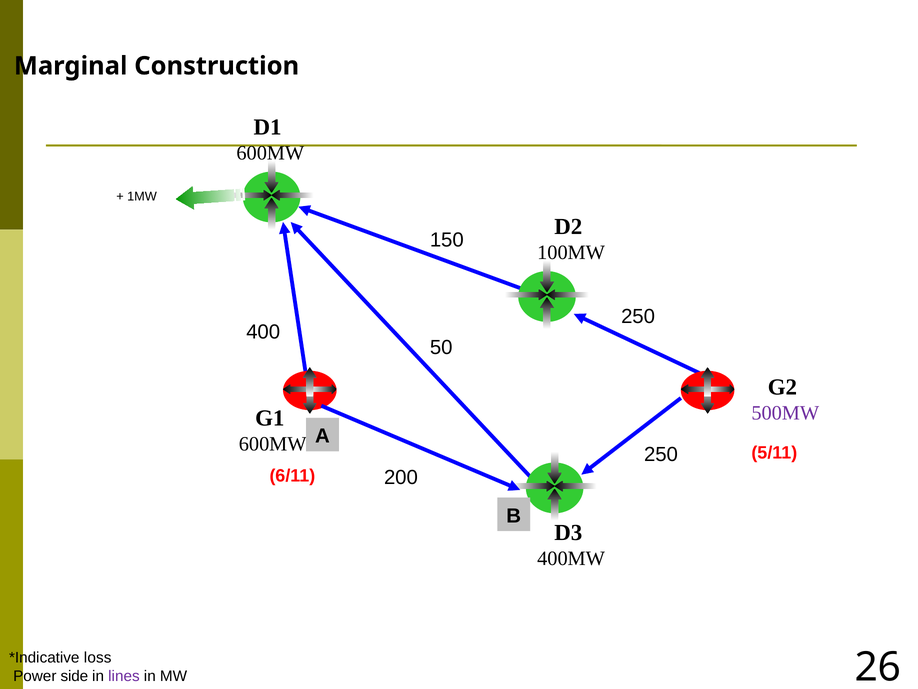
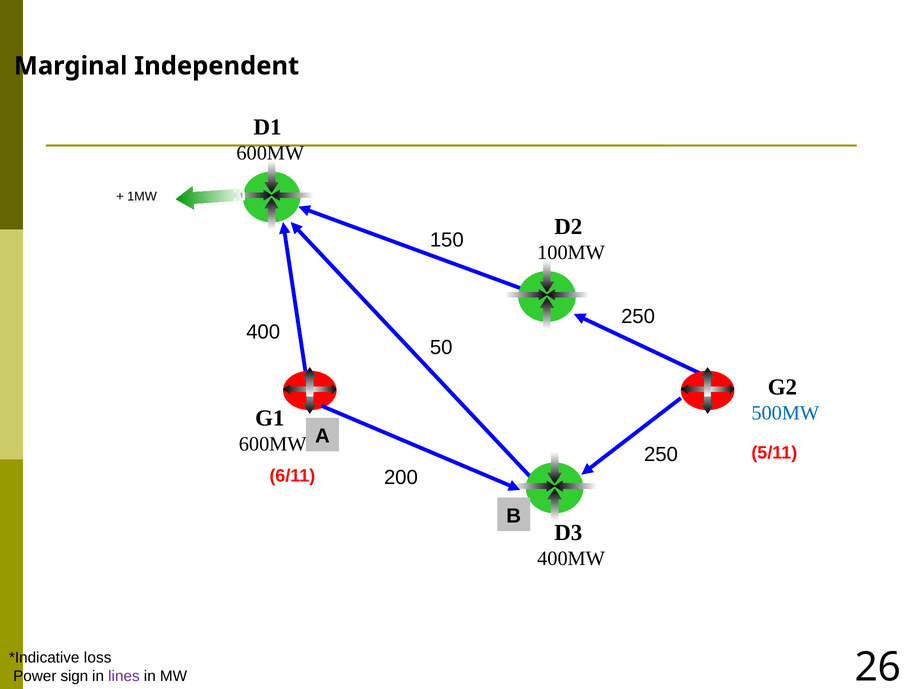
Construction: Construction -> Independent (217, 66)
500MW colour: purple -> blue (785, 413)
side: side -> sign (74, 676)
